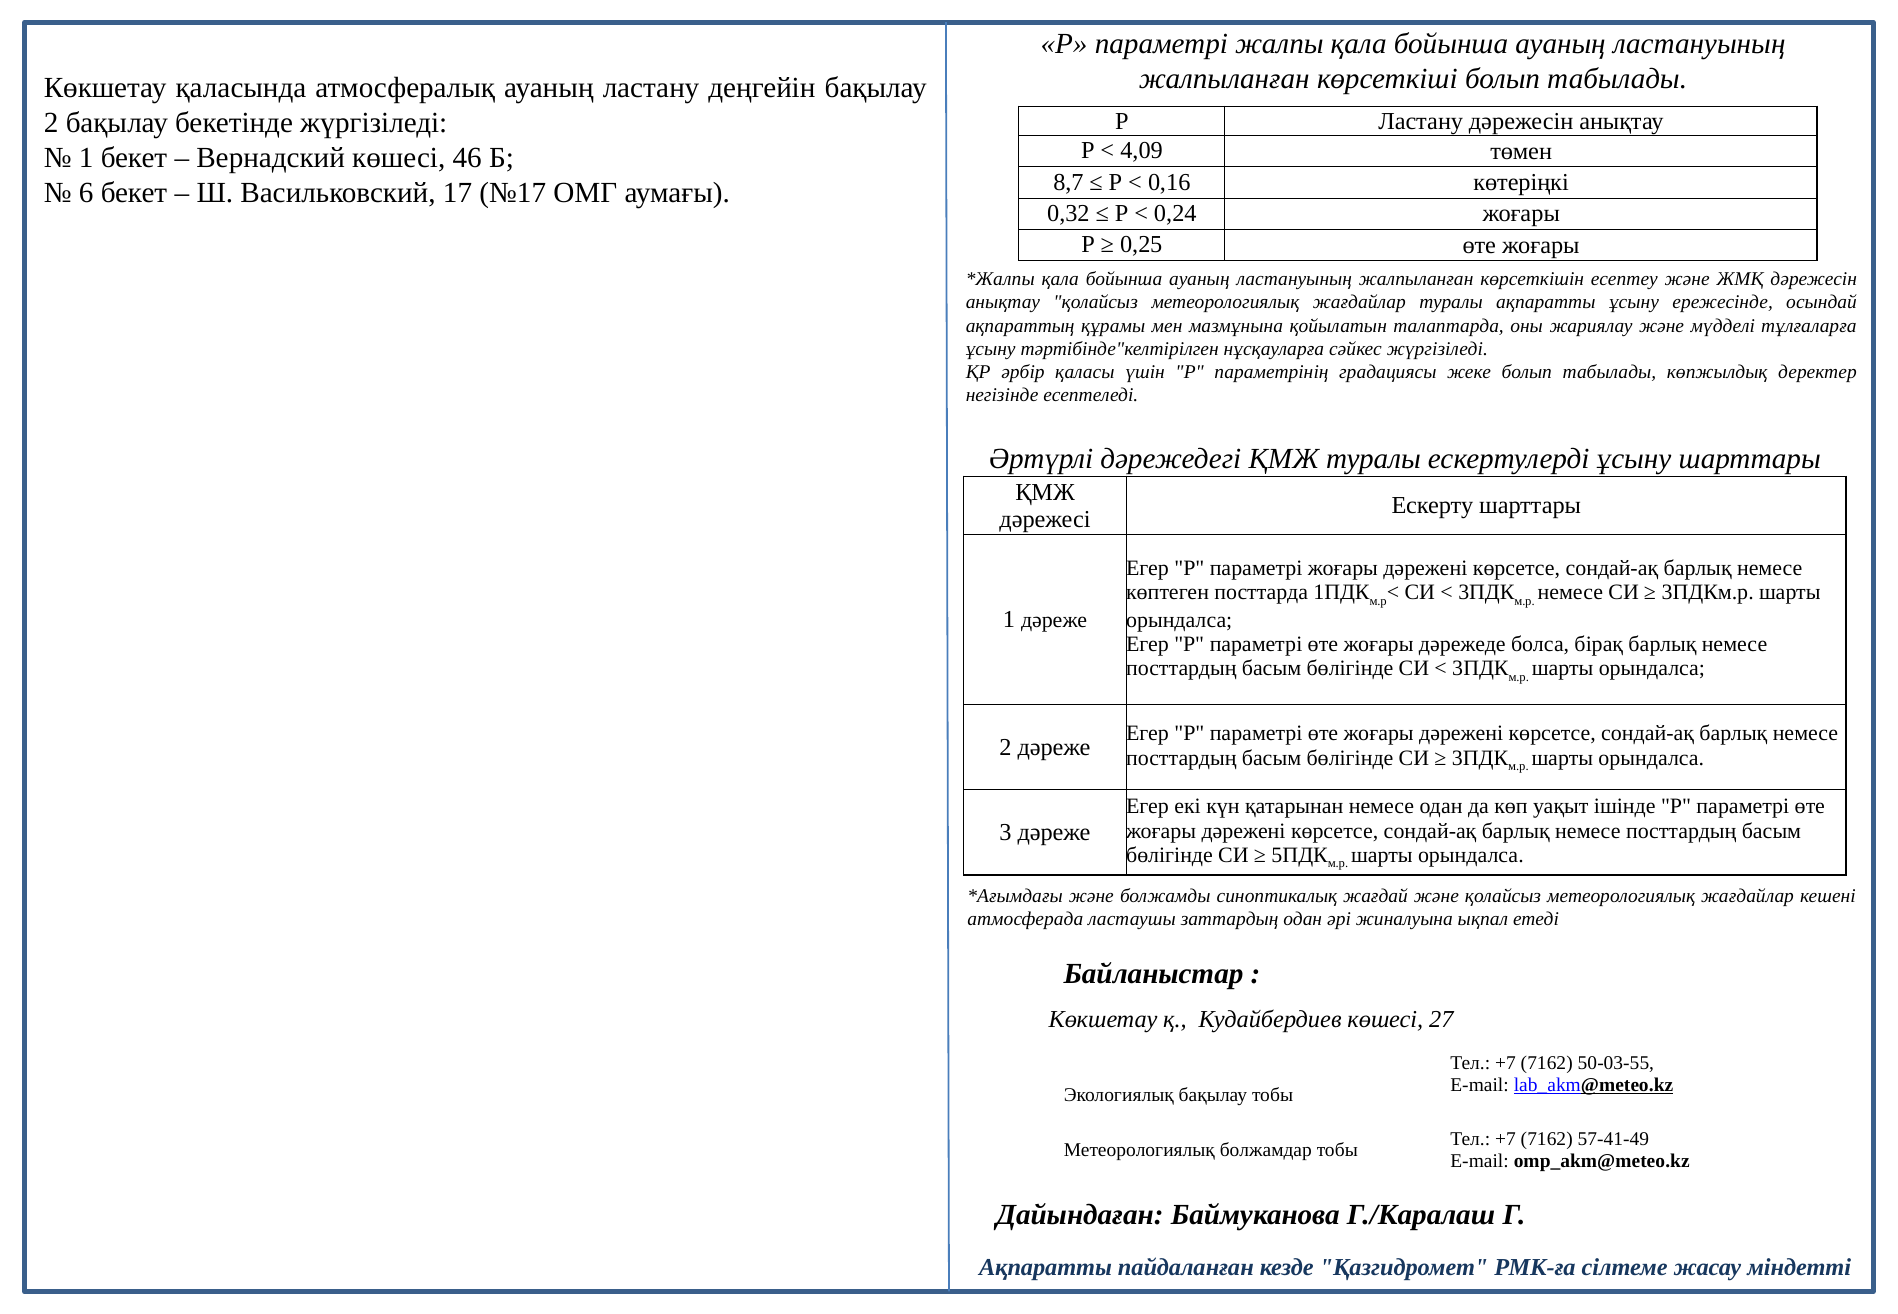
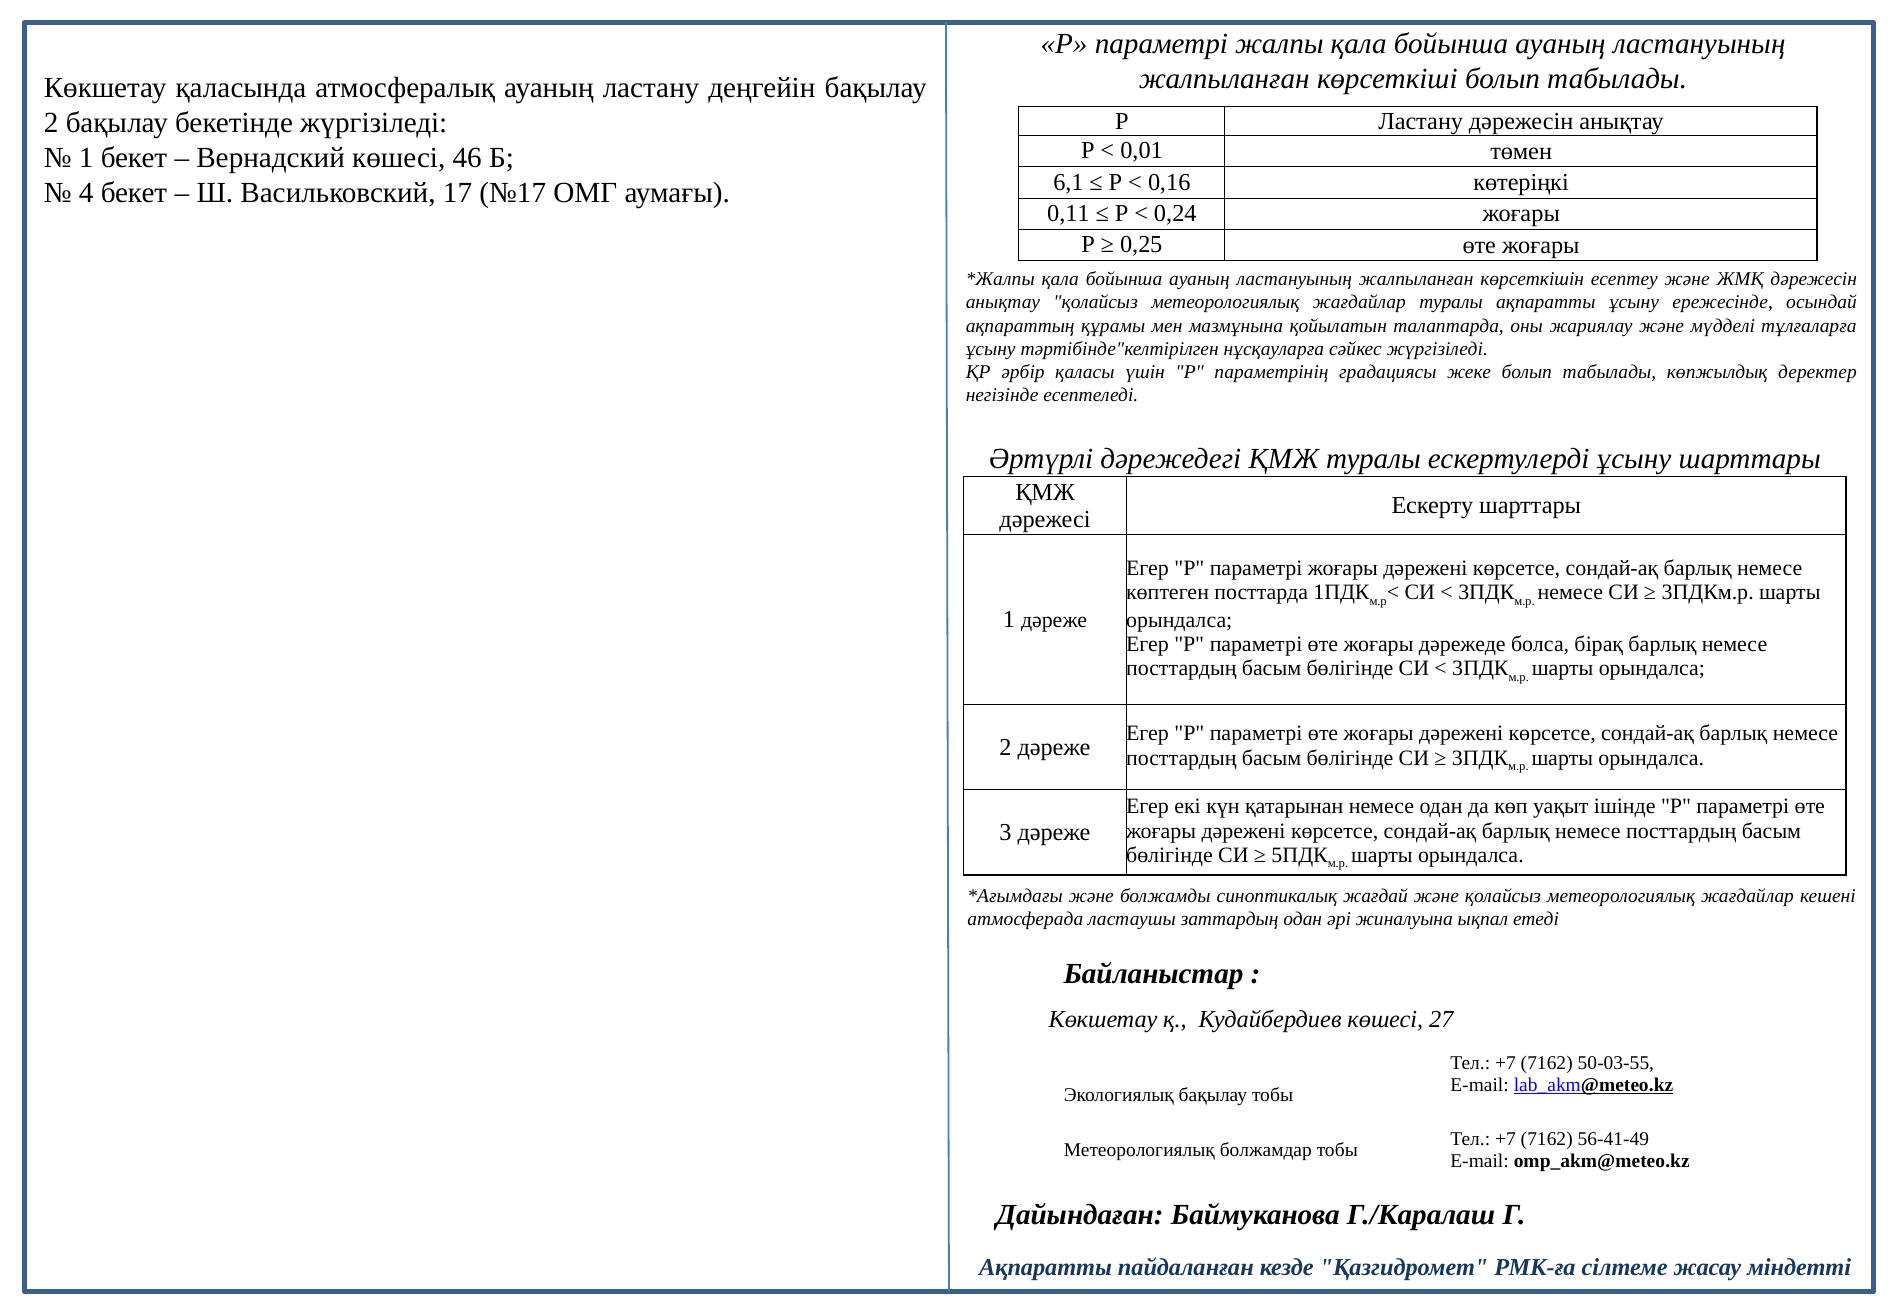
4,09: 4,09 -> 0,01 (1142, 151)
8,7: 8,7 -> 6,1 (1068, 182)
6: 6 -> 4 (86, 193)
0,32: 0,32 -> 0,11 (1068, 214)
57-41-49: 57-41-49 -> 56-41-49 (1613, 1139)
